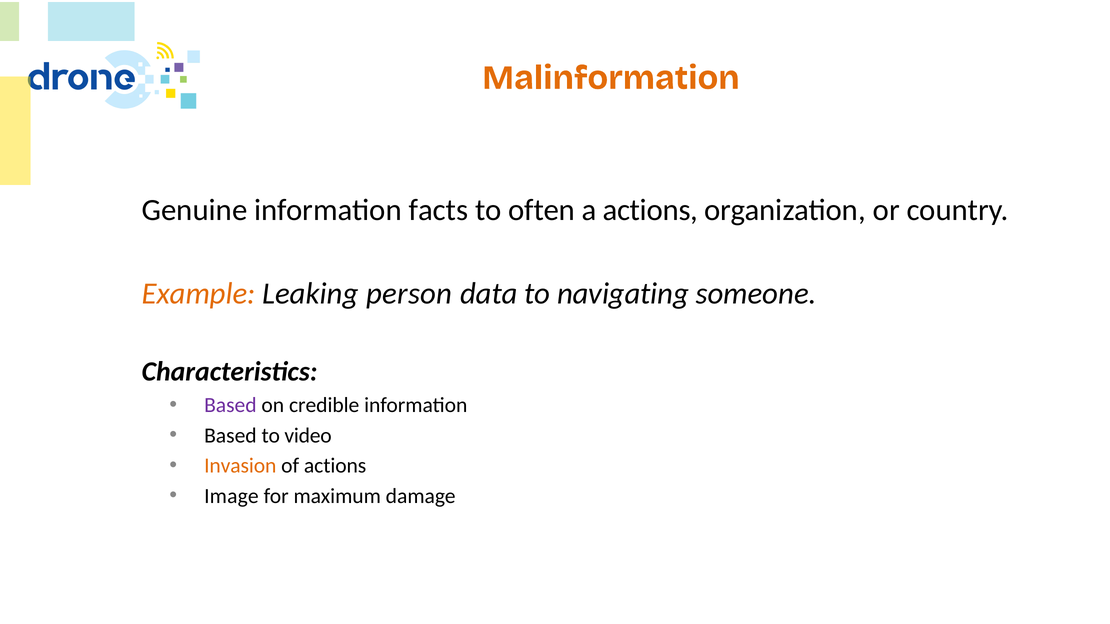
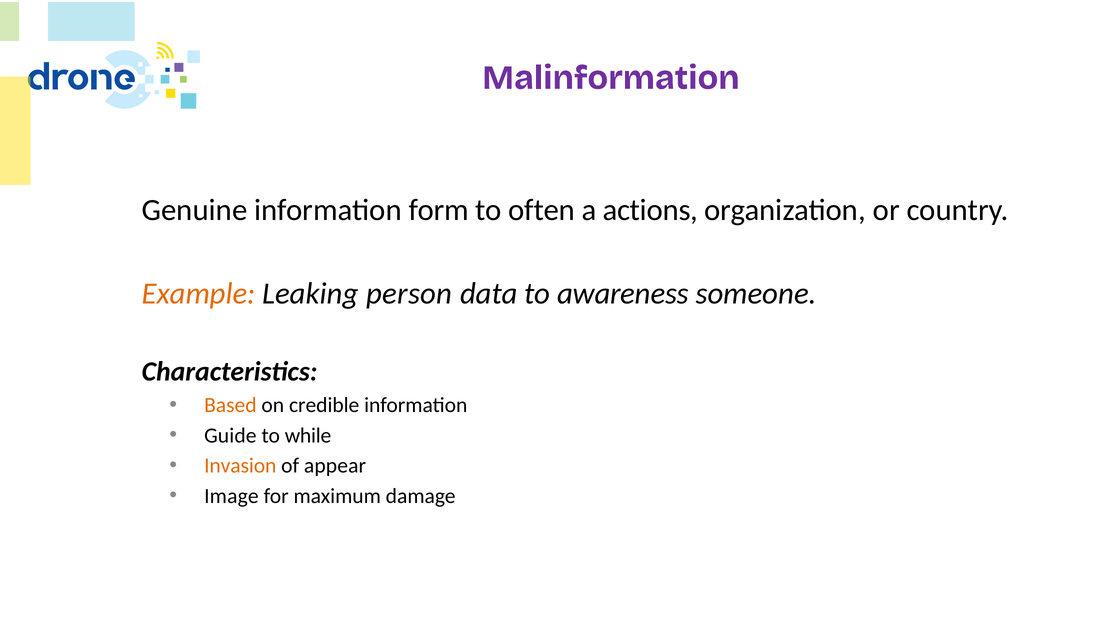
Malinformation colour: orange -> purple (611, 78)
facts: facts -> form (439, 210)
navigating: navigating -> awareness (623, 294)
Based colour: purple -> orange (230, 405)
Based: Based -> Guide (230, 436)
video: video -> while (308, 436)
of actions: actions -> appear (335, 466)
